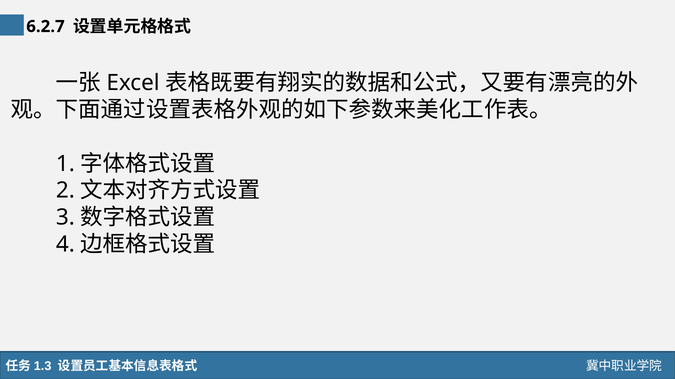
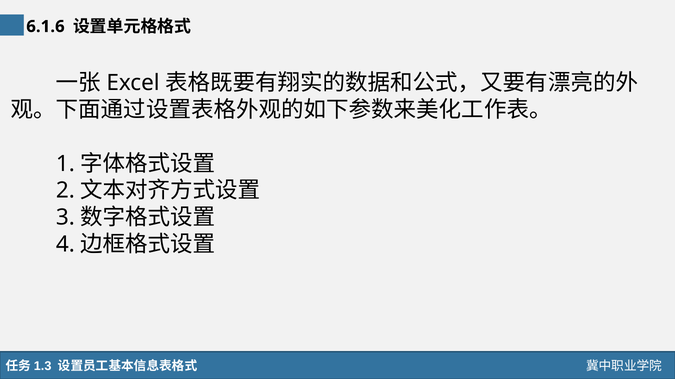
6.2.7: 6.2.7 -> 6.1.6 (45, 27)
